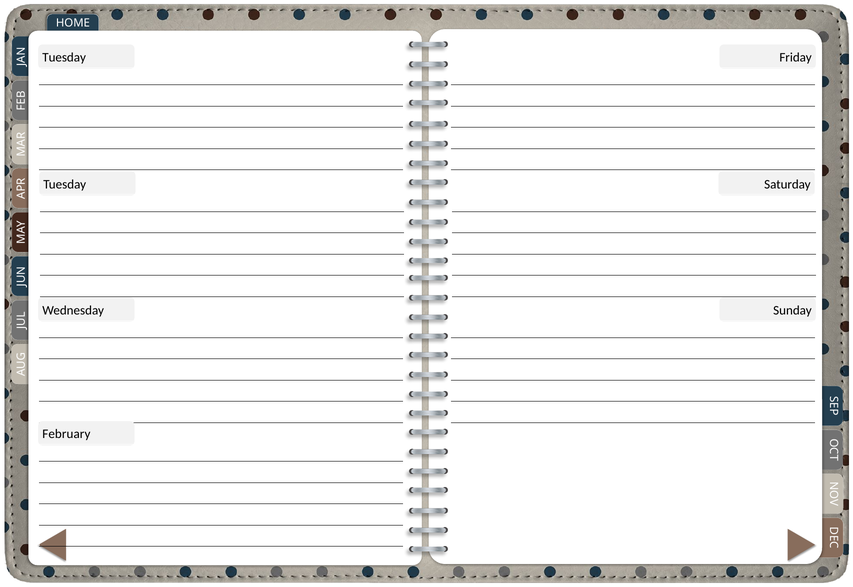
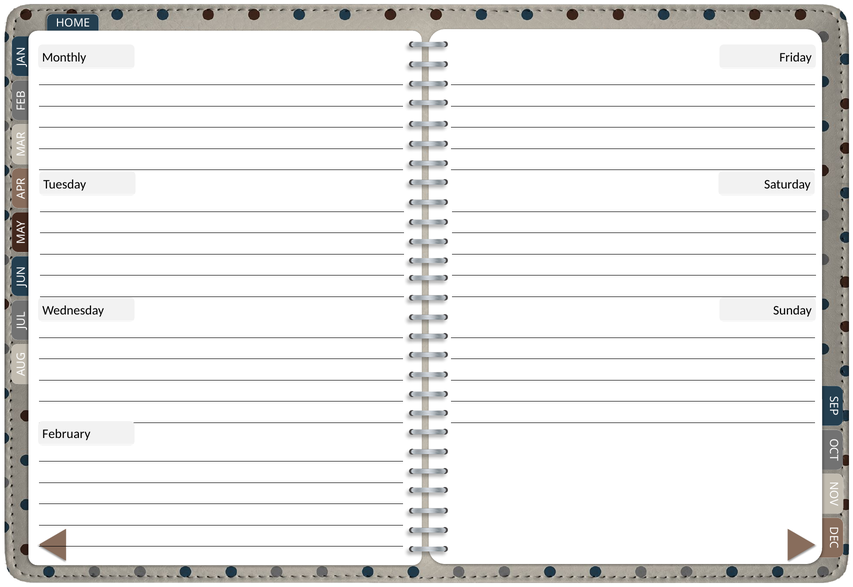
Tuesday: Tuesday -> Monthly (64, 57)
